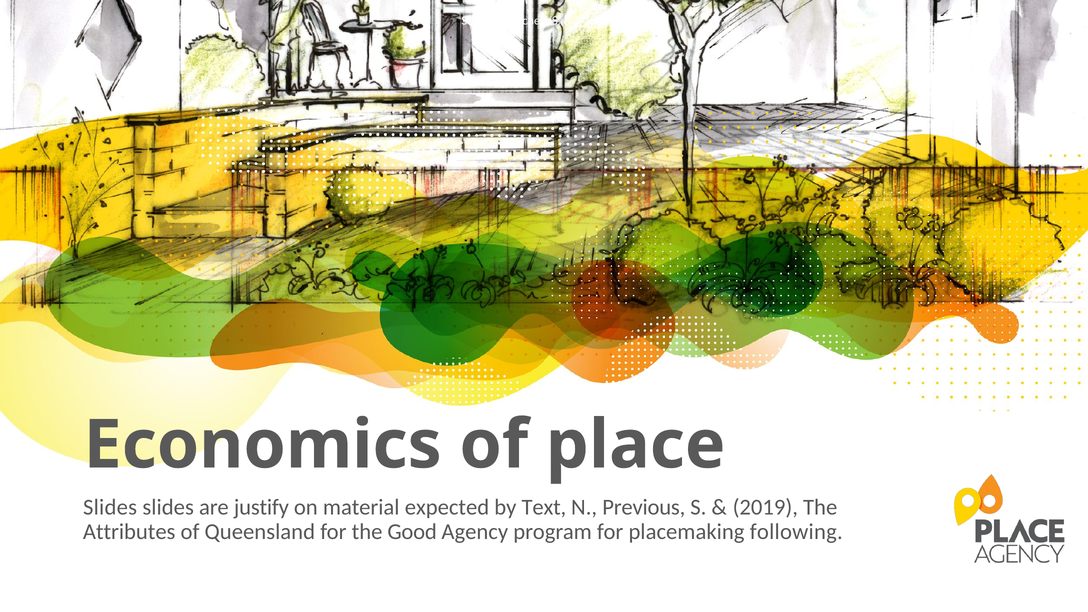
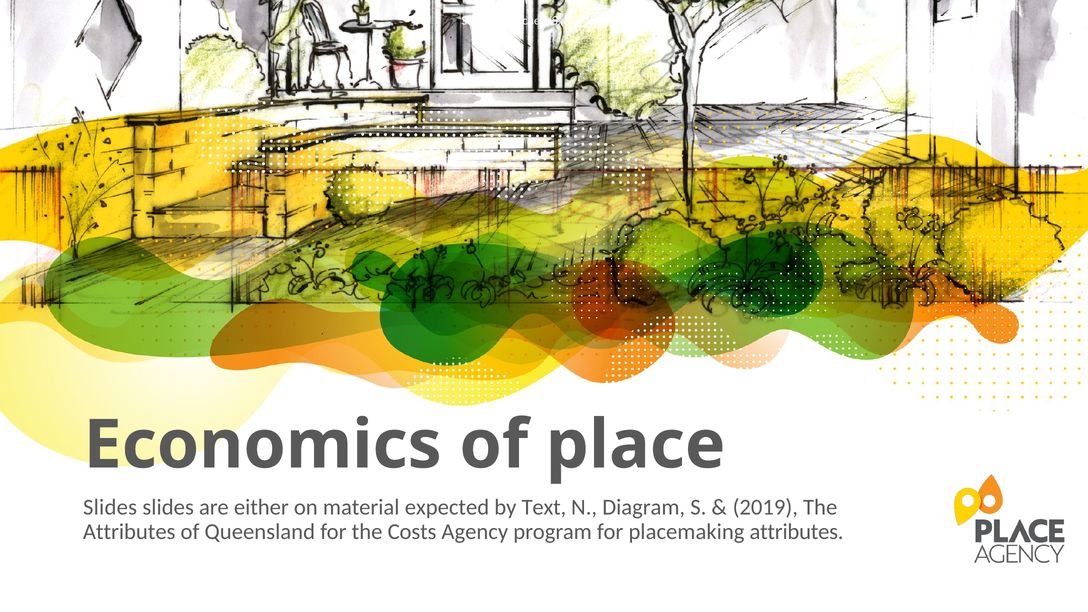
justify: justify -> either (261, 507)
Previous: Previous -> Diagram (644, 507)
Good: Good -> Costs (412, 532)
placemaking following: following -> attributes (797, 532)
